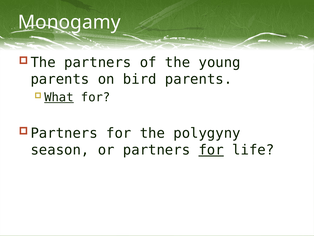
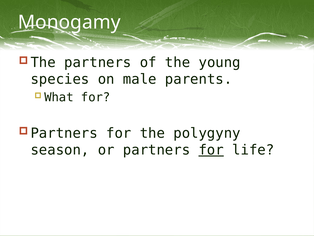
parents: parents -> species (60, 79)
bird: bird -> male (140, 79)
What underline: present -> none (59, 97)
